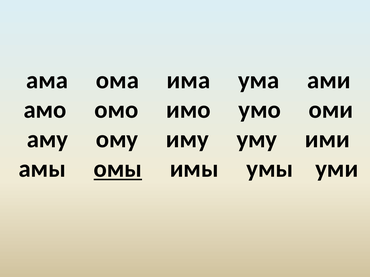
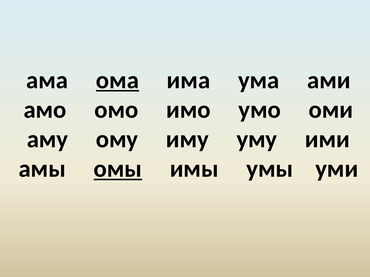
ома underline: none -> present (117, 80)
